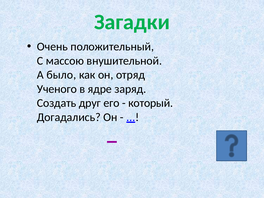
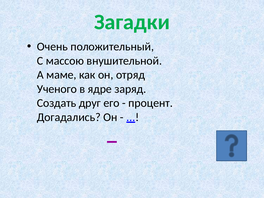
было: было -> маме (61, 75)
который: который -> процент (151, 103)
